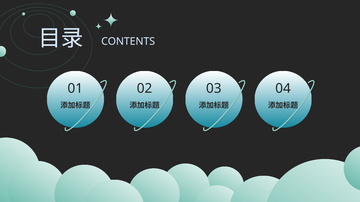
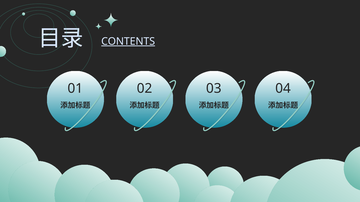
CONTENTS underline: none -> present (128, 41)
